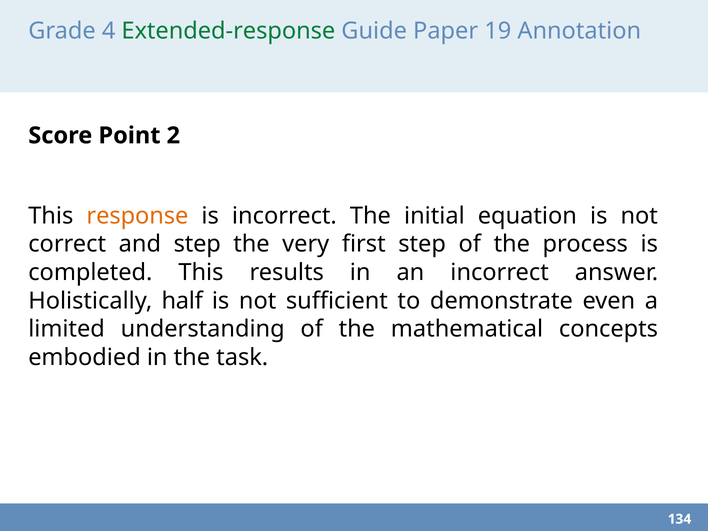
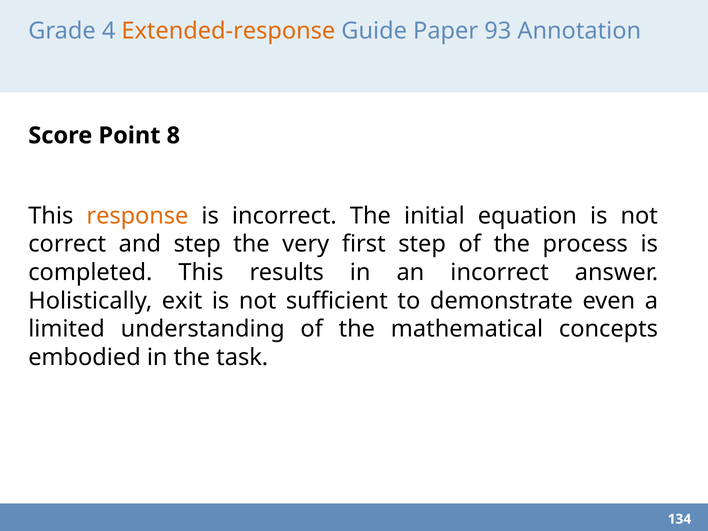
Extended-response colour: green -> orange (228, 31)
19: 19 -> 93 (498, 31)
2: 2 -> 8 (173, 136)
half: half -> exit (182, 301)
